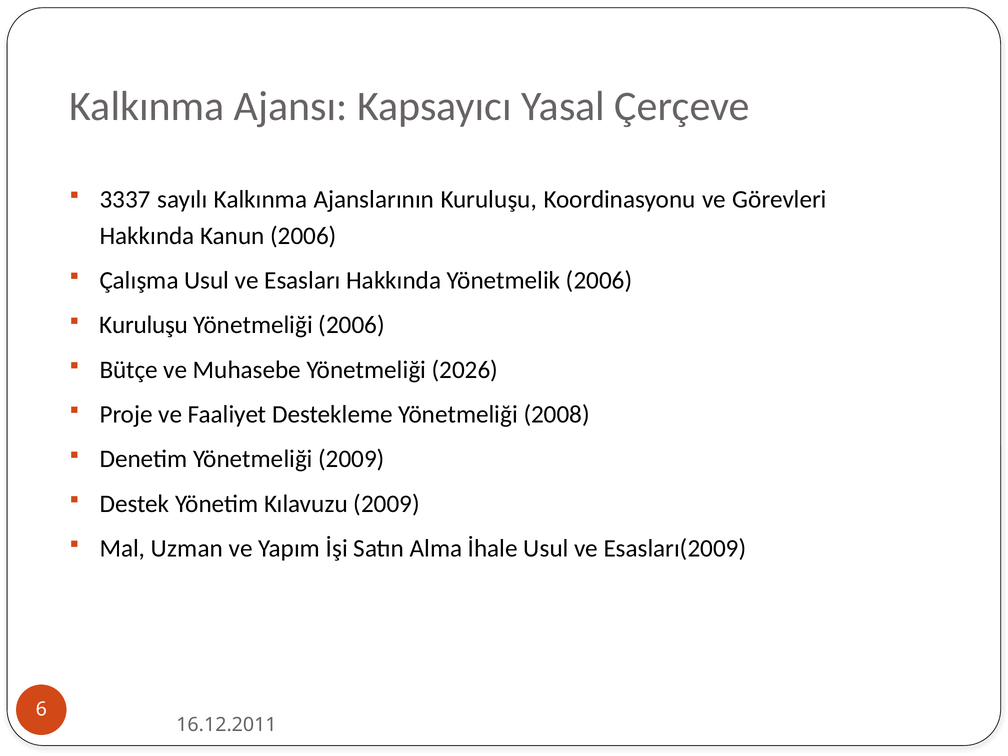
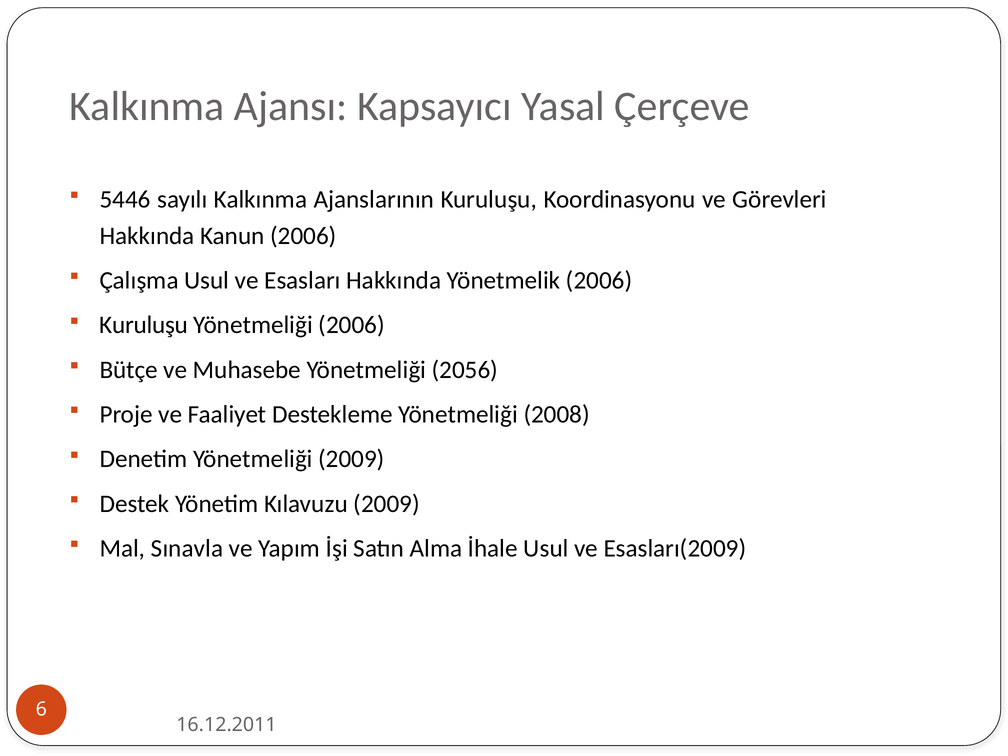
3337: 3337 -> 5446 (125, 199)
2026: 2026 -> 2056 (465, 370)
Uzman: Uzman -> Sınavla (187, 549)
